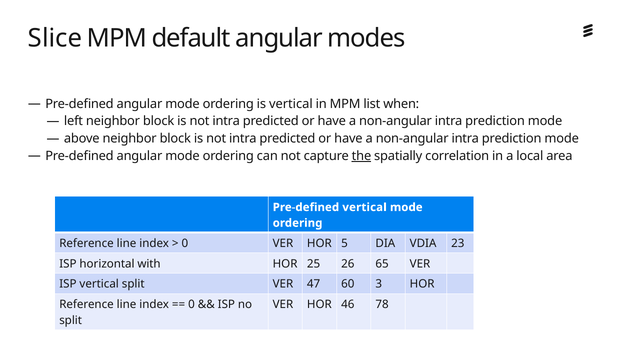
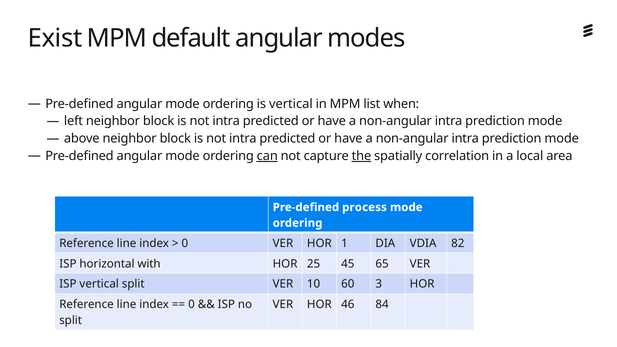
Slice: Slice -> Exist (55, 38)
can underline: none -> present (267, 156)
Pre-defined vertical: vertical -> process (364, 207)
5: 5 -> 1 (345, 243)
23: 23 -> 82 (458, 243)
26: 26 -> 45 (348, 264)
47: 47 -> 10 (314, 284)
78: 78 -> 84 (382, 305)
